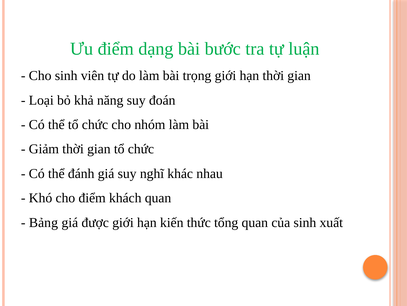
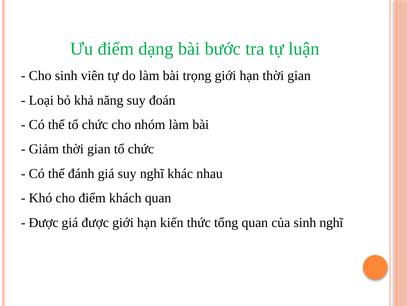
Bảng: Bảng -> Được (44, 222)
sinh xuất: xuất -> nghĩ (331, 222)
